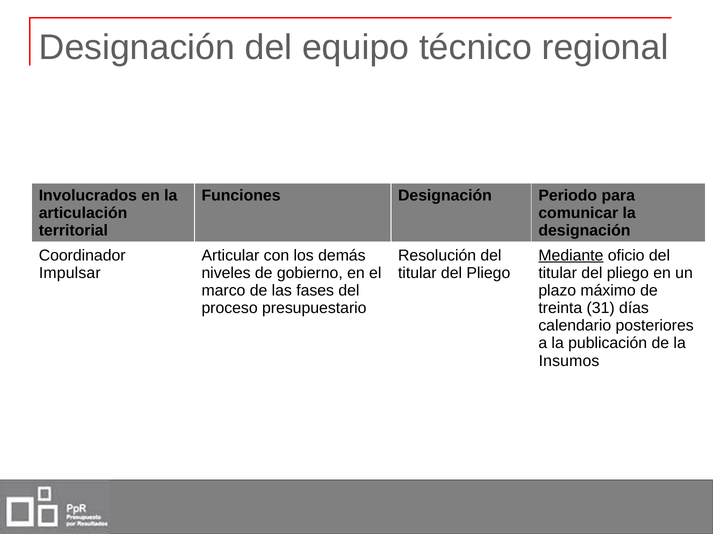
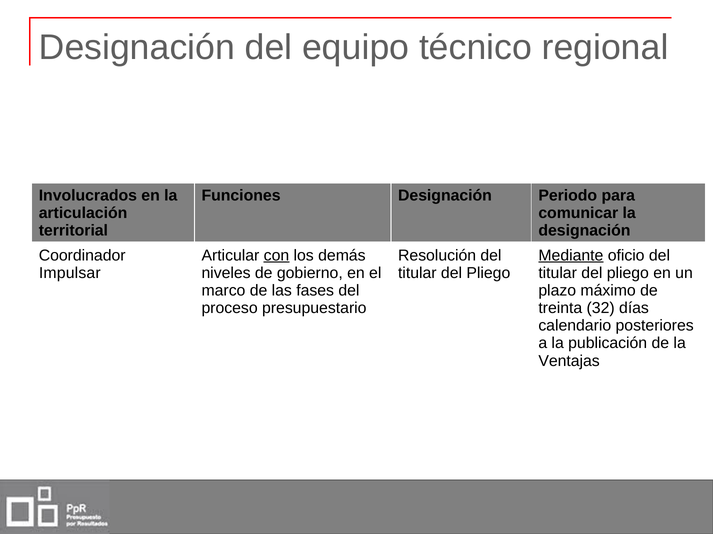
con underline: none -> present (276, 256)
31: 31 -> 32 (601, 309)
Insumos: Insumos -> Ventajas (569, 361)
